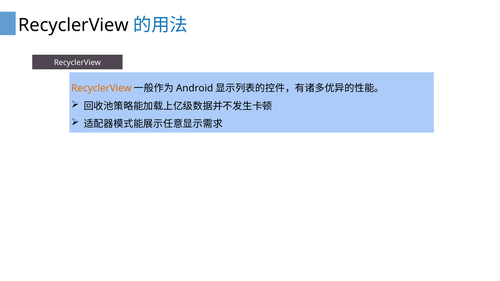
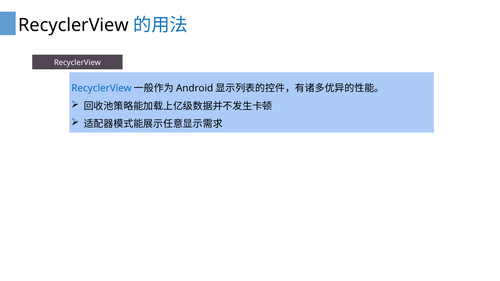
RecyclerView colour: orange -> blue (101, 88)
